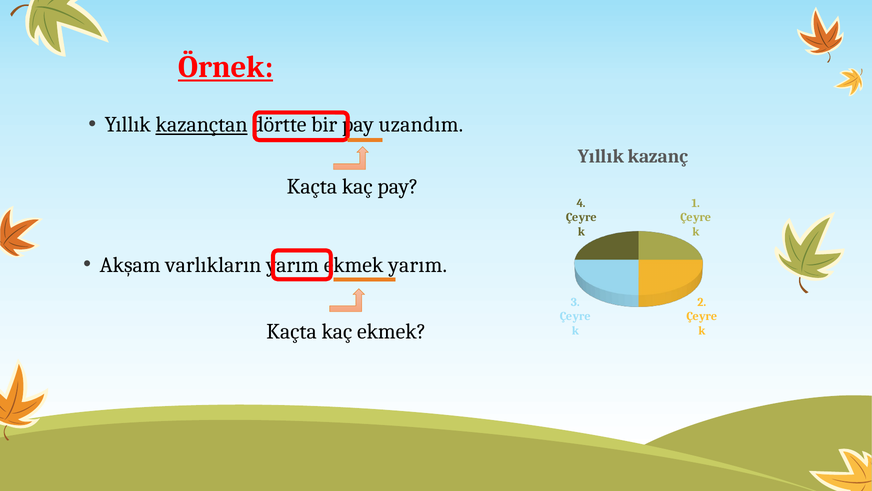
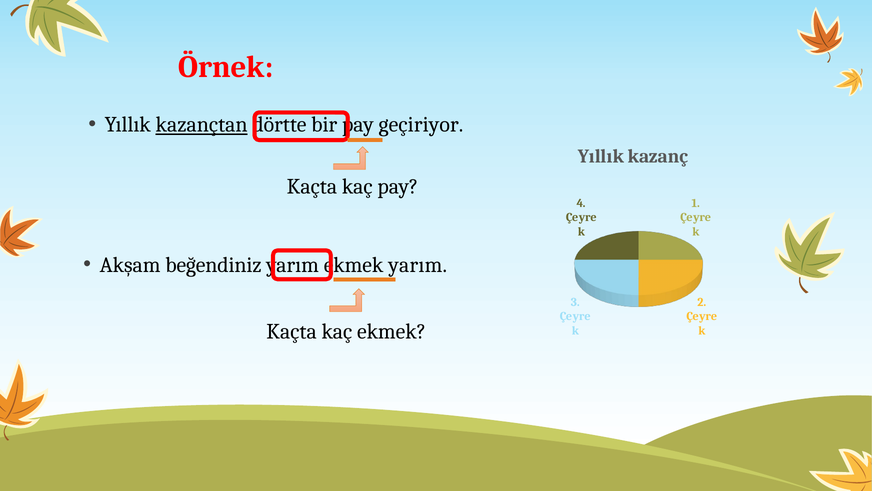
Örnek underline: present -> none (226, 67)
uzandım: uzandım -> geçiriyor (421, 125)
varlıkların: varlıkların -> beğendiniz (213, 265)
